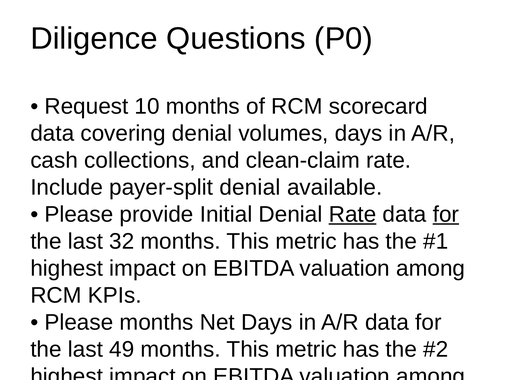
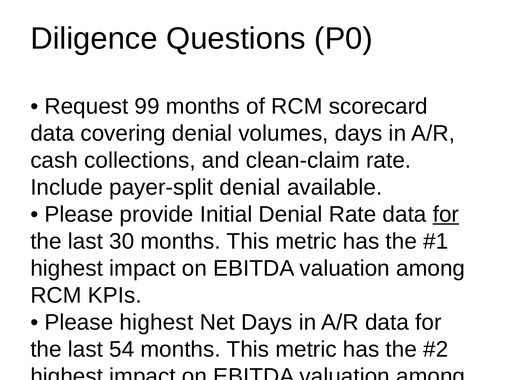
10: 10 -> 99 (147, 106)
Rate underline: present -> none (353, 215)
32: 32 -> 30 (122, 242)
Please months: months -> highest (156, 323)
49: 49 -> 54 (122, 350)
